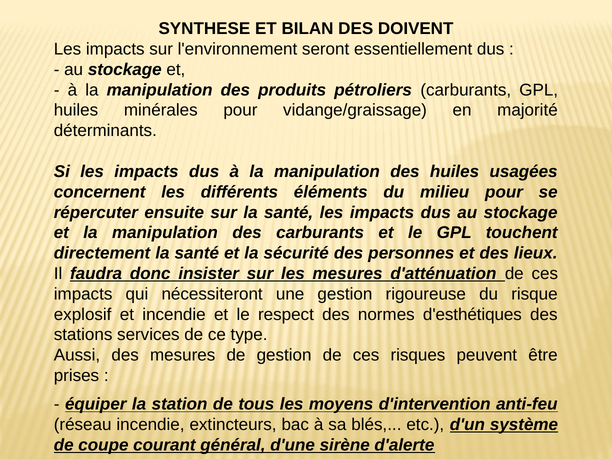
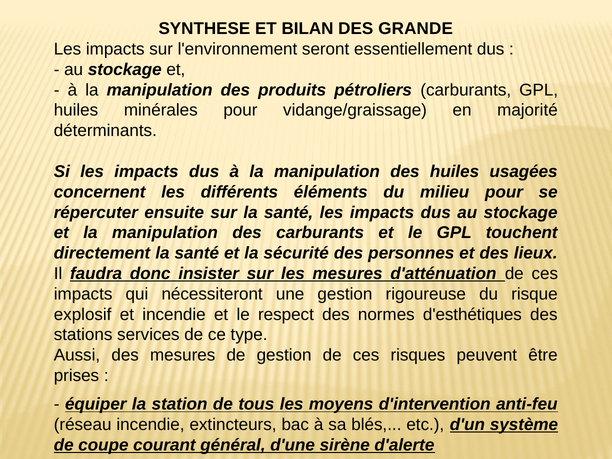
DOIVENT: DOIVENT -> GRANDE (416, 29)
